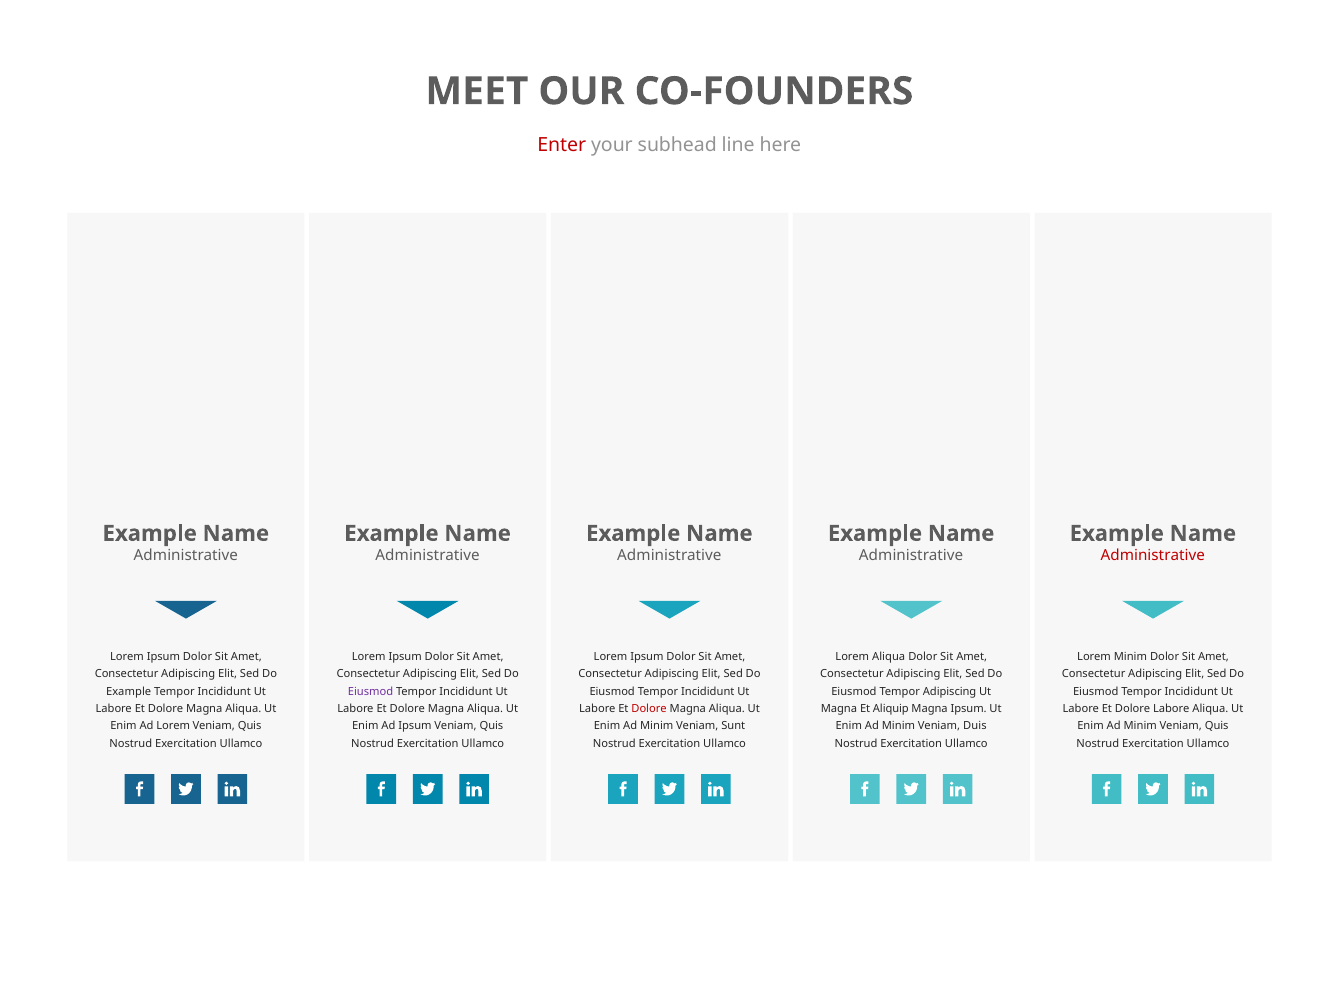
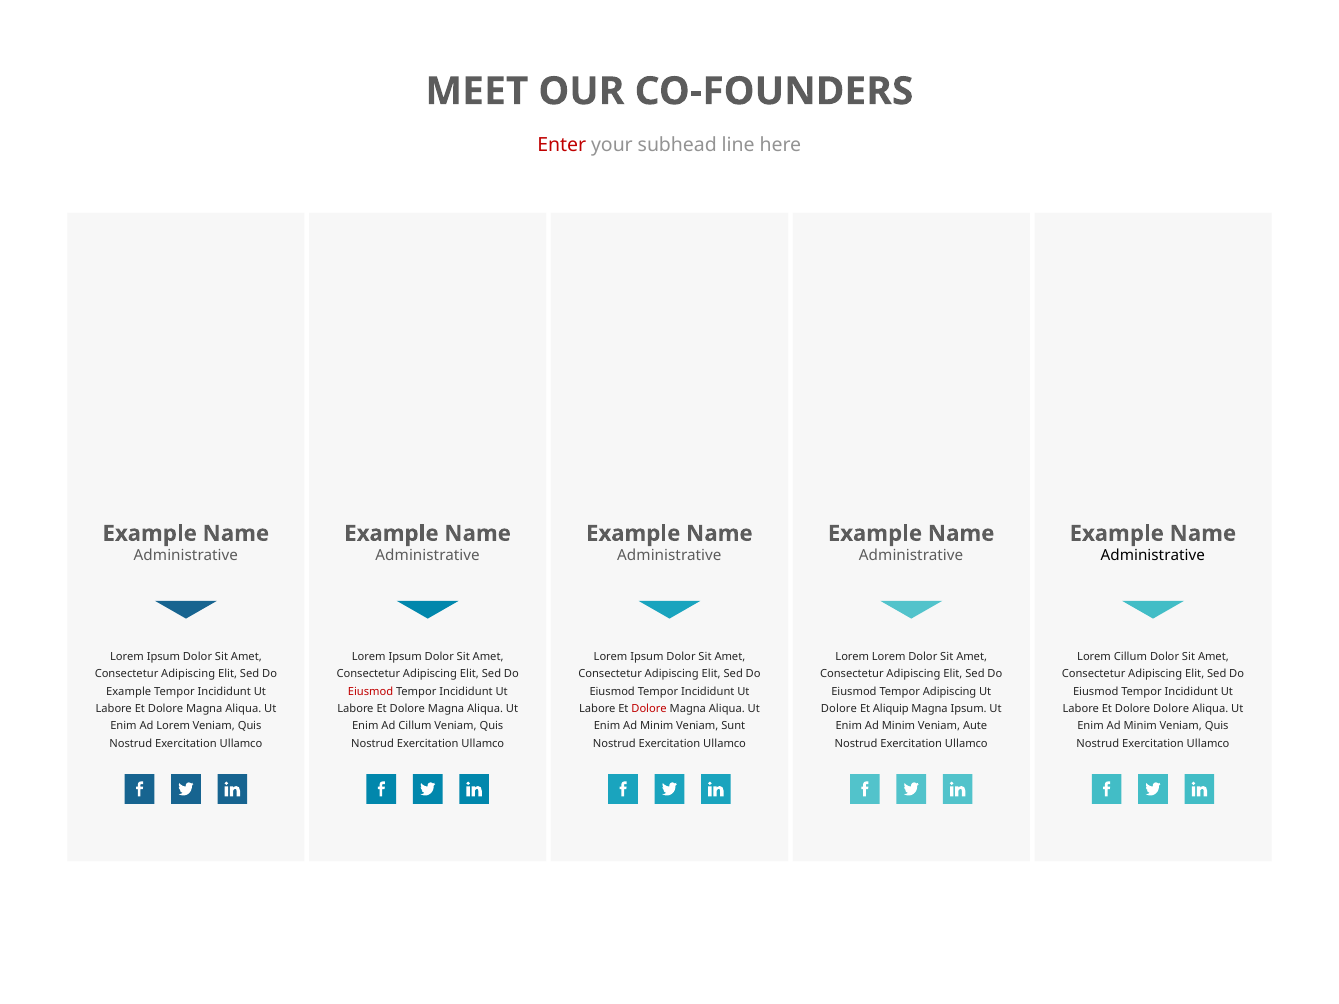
Administrative colour: red -> black (1153, 556)
Lorem Aliqua: Aliqua -> Lorem (889, 657)
Lorem Minim: Minim -> Cillum (1130, 657)
Eiusmod colour: purple -> red (370, 692)
Magna: Magna -> Dolore (839, 709)
Dolore Labore: Labore -> Dolore (1171, 709)
Ad Ipsum: Ipsum -> Cillum (415, 726)
Duis: Duis -> Aute (975, 726)
